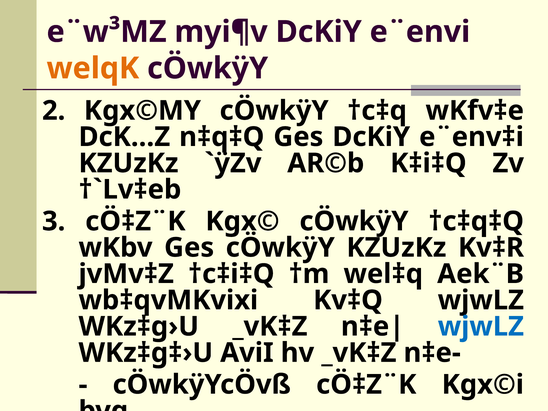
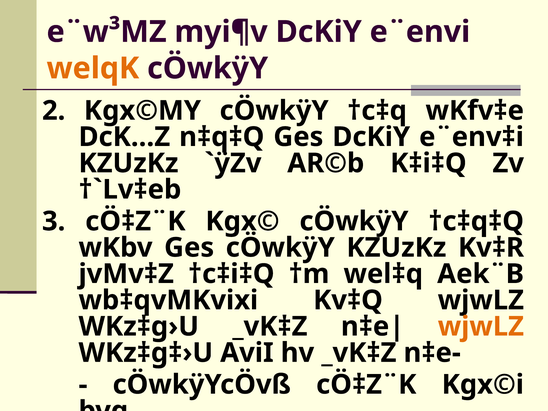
wjwLZ colour: blue -> orange (481, 327)
